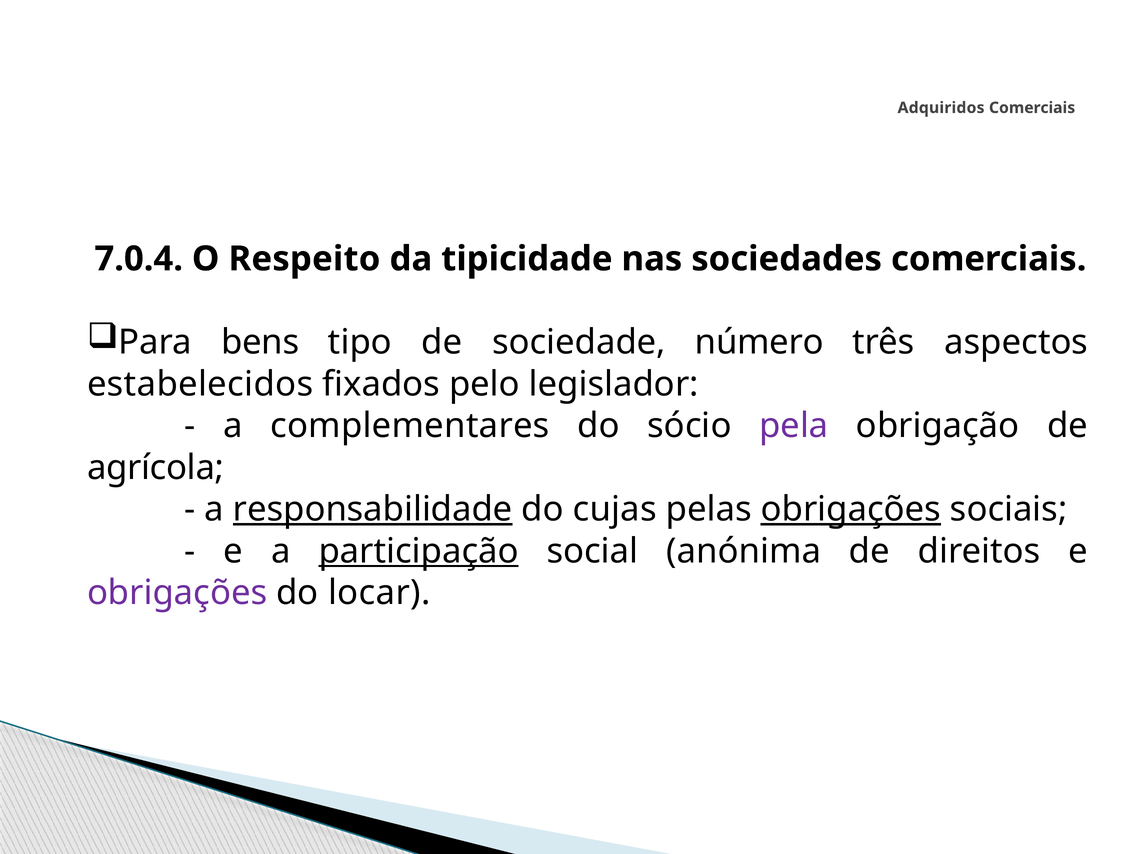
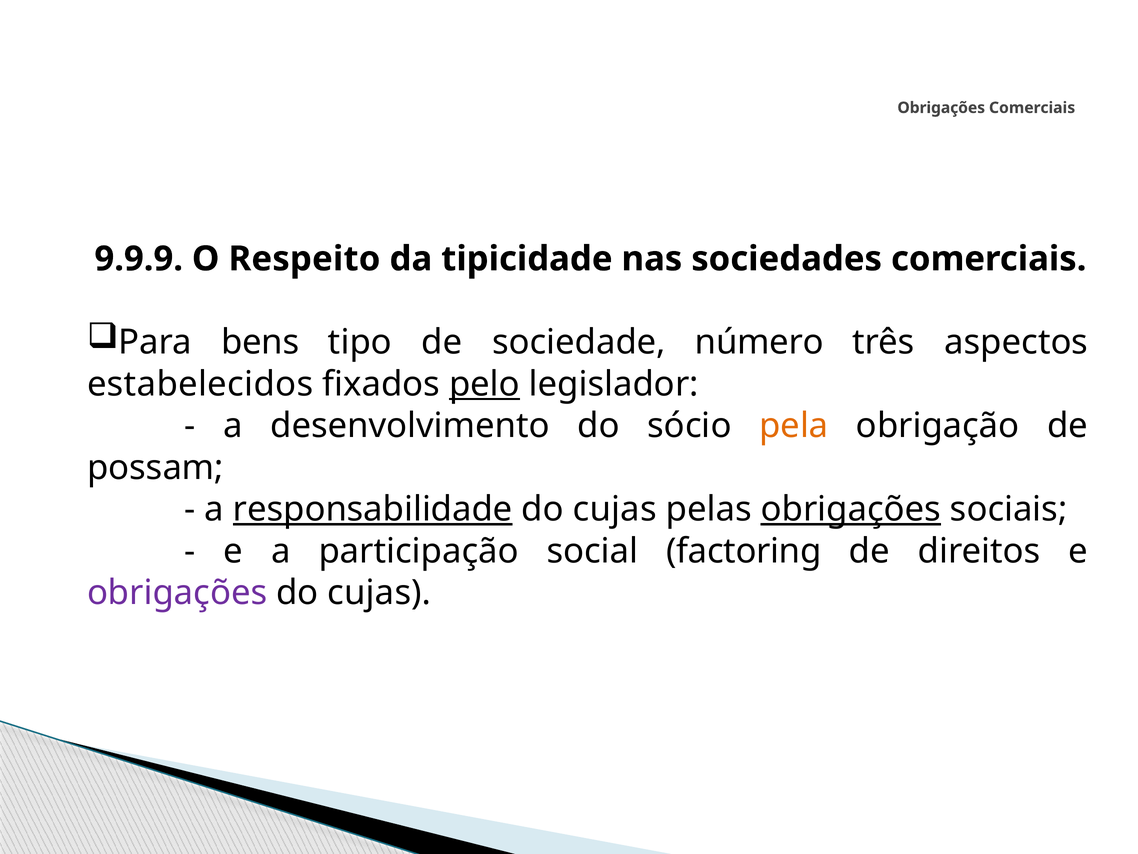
Adquiridos: Adquiridos -> Obrigações (941, 108)
7.0.4: 7.0.4 -> 9.9.9 (139, 259)
pelo underline: none -> present (484, 384)
complementares: complementares -> desenvolvimento (410, 426)
pela colour: purple -> orange (794, 426)
agrícola: agrícola -> possam (155, 467)
participação underline: present -> none (419, 551)
anónima: anónima -> factoring (744, 551)
locar: locar -> cujas (379, 592)
